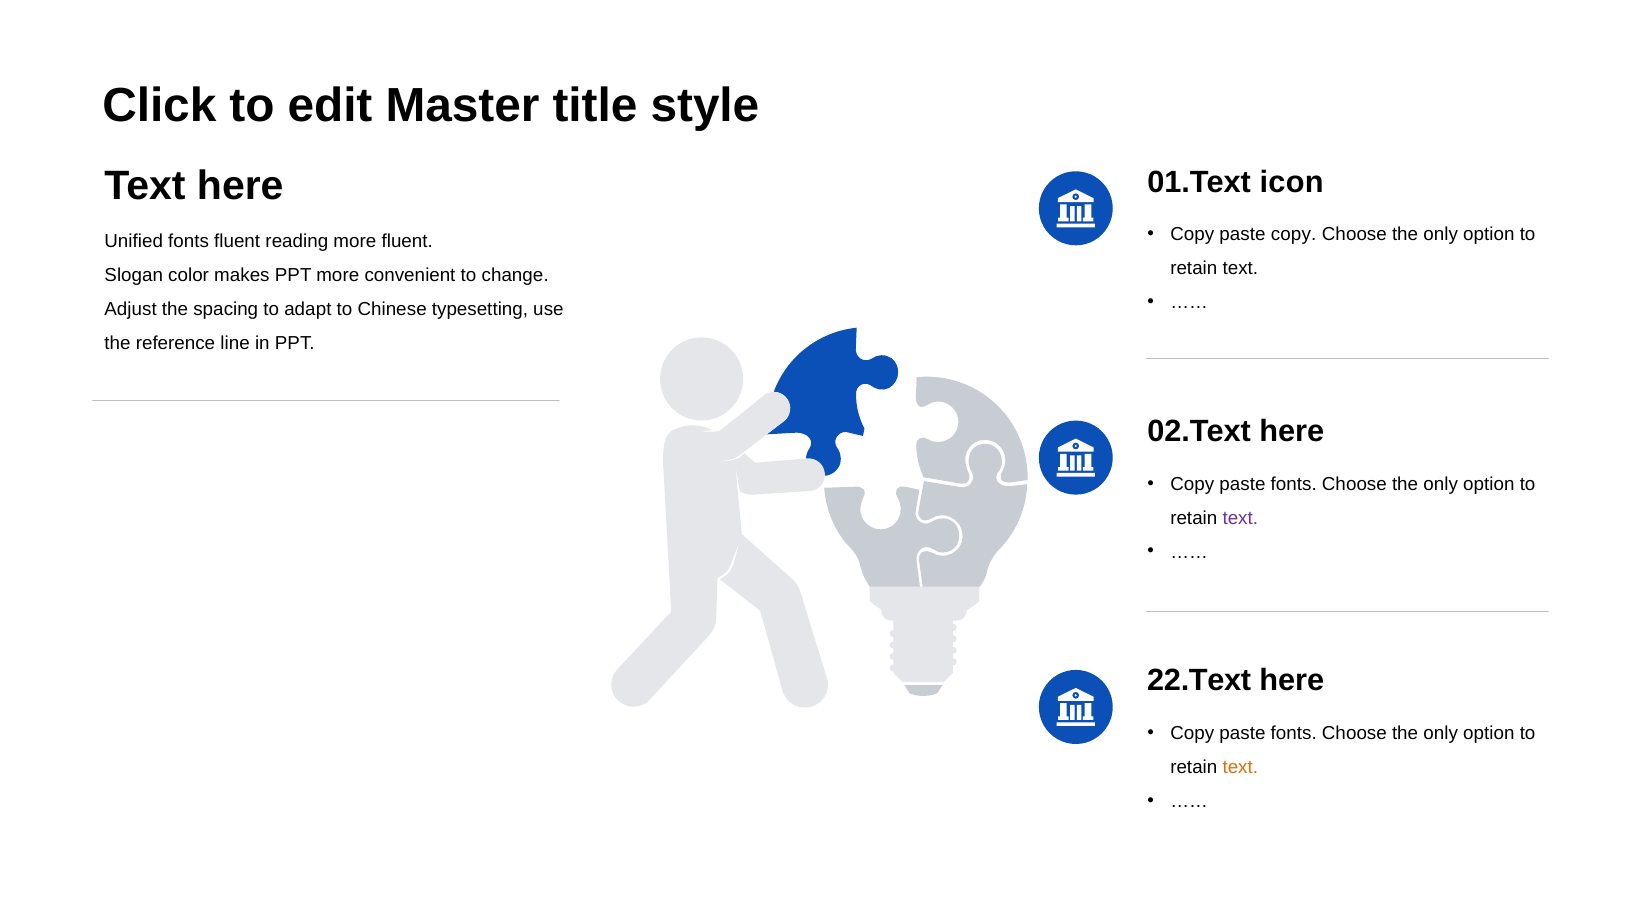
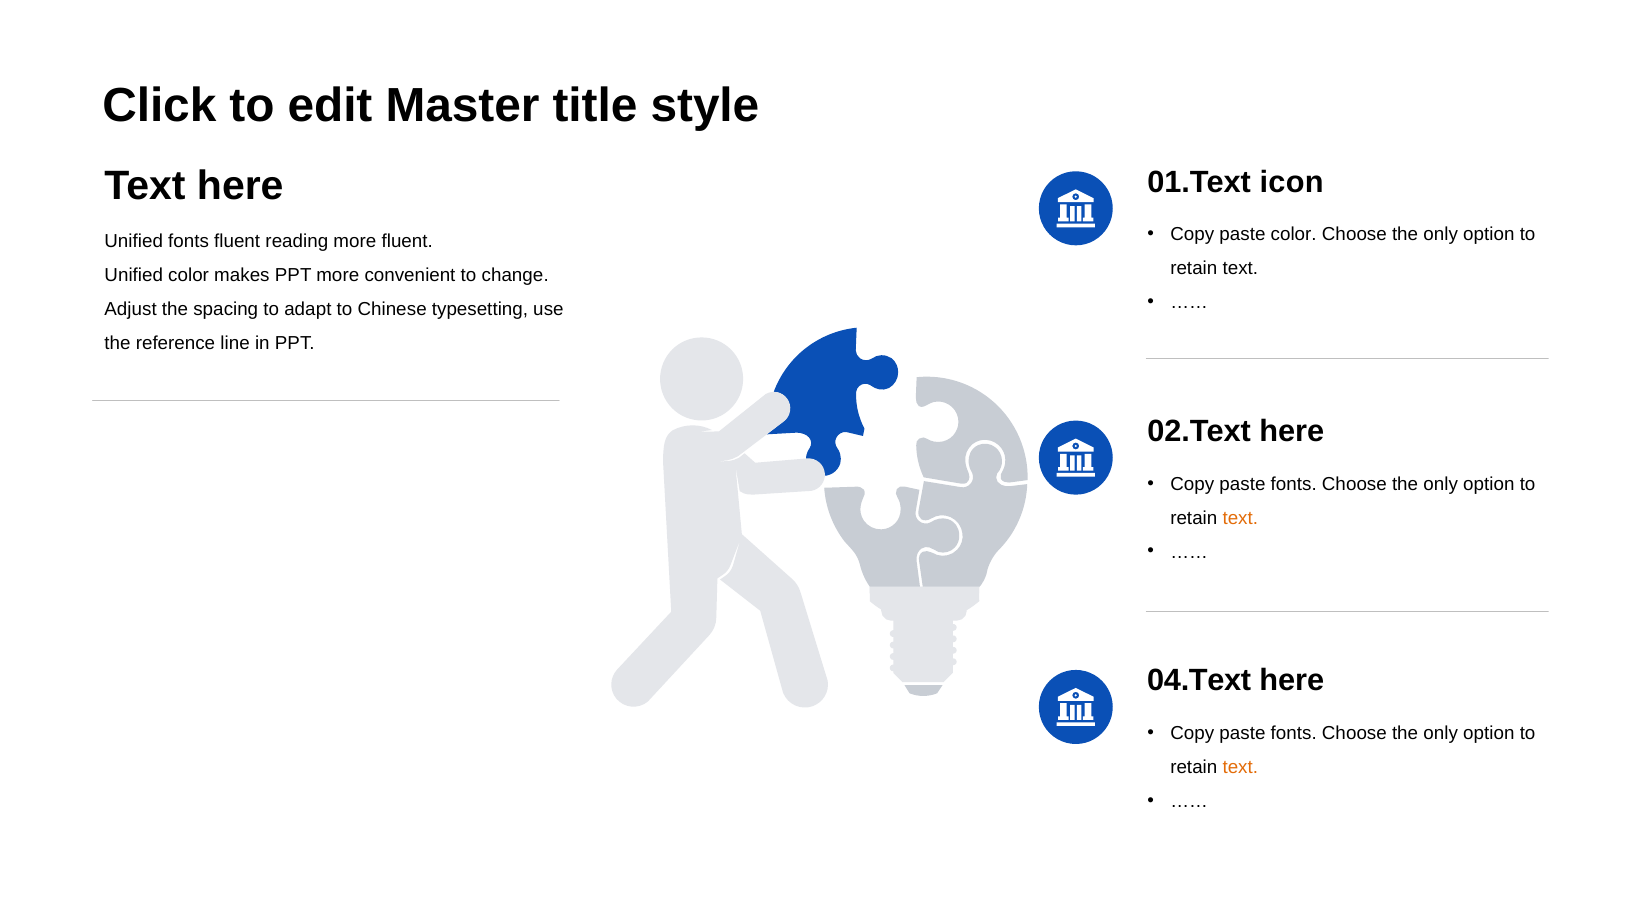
paste copy: copy -> color (1294, 235)
Slogan: Slogan -> Unified (134, 275)
text colour: purple -> orange (1240, 518)
22.Text: 22.Text -> 04.Text (1199, 681)
